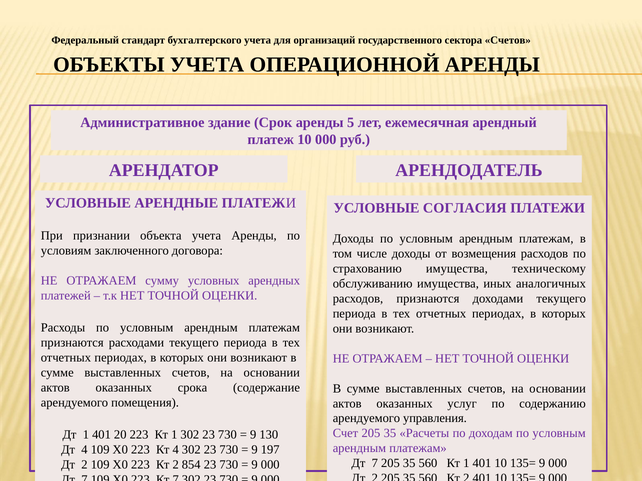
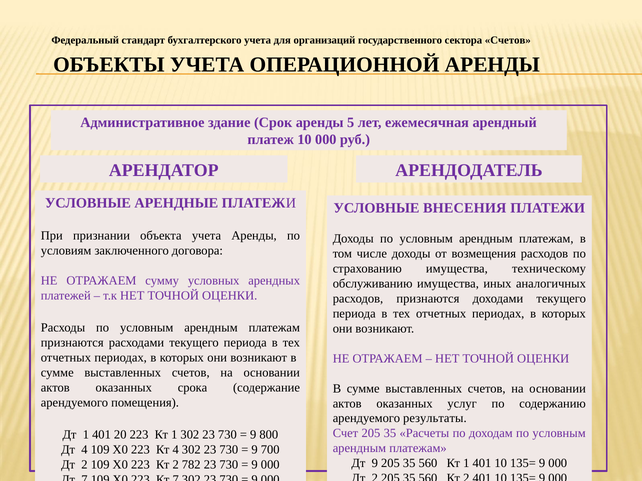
СОГЛАСИЯ: СОГЛАСИЯ -> ВНЕСЕНИЯ (465, 208)
управления: управления -> результаты (435, 419)
130: 130 -> 800 (269, 435)
197: 197 -> 700 (270, 450)
7: 7 -> 9 (375, 464)
854: 854 -> 782 (191, 465)
